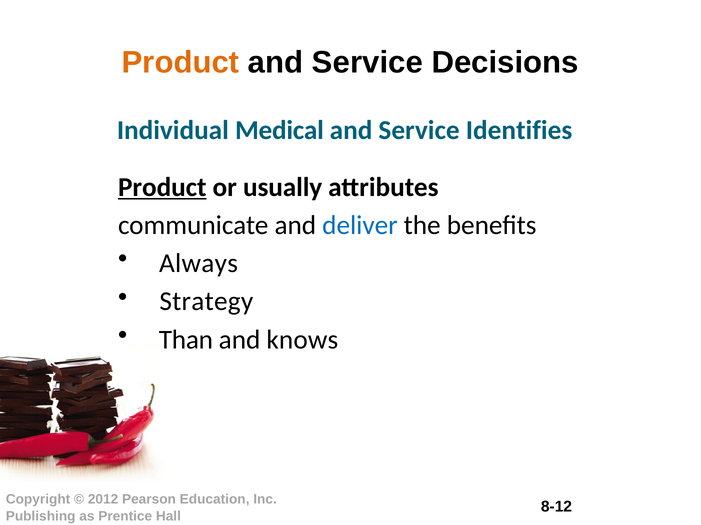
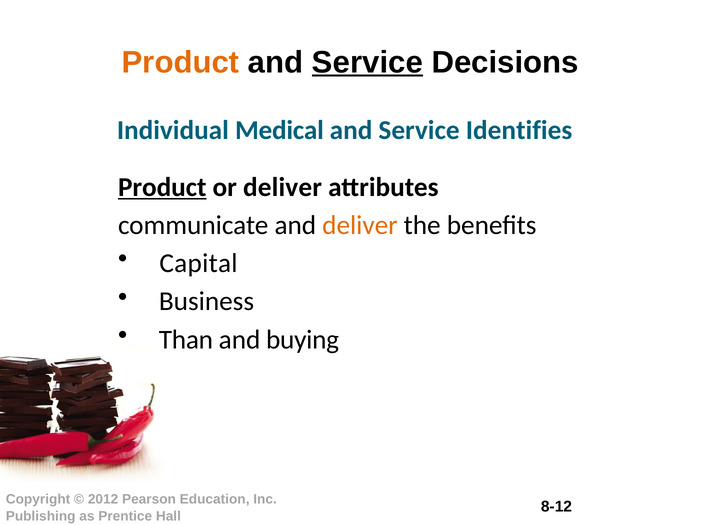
Service underline: none -> present (367, 62)
or usually: usually -> deliver (283, 187)
deliver colour: blue -> orange (360, 226)
Always: Always -> Capital (199, 264)
Strategy: Strategy -> Business (206, 302)
knows: knows -> buying (303, 340)
